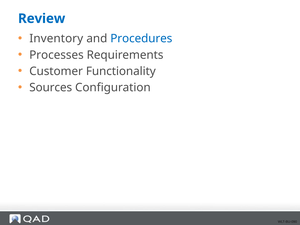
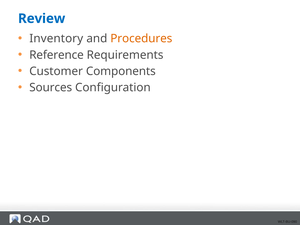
Procedures colour: blue -> orange (141, 39)
Processes: Processes -> Reference (57, 55)
Functionality: Functionality -> Components (121, 71)
